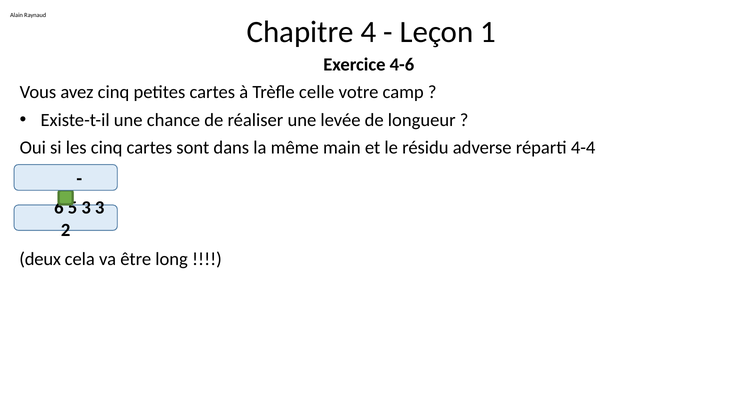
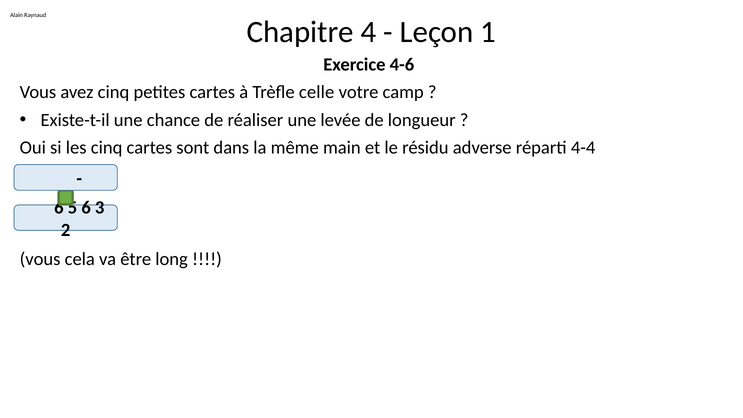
3: 3 -> 6 (86, 208)
deux: deux -> vous (40, 259)
